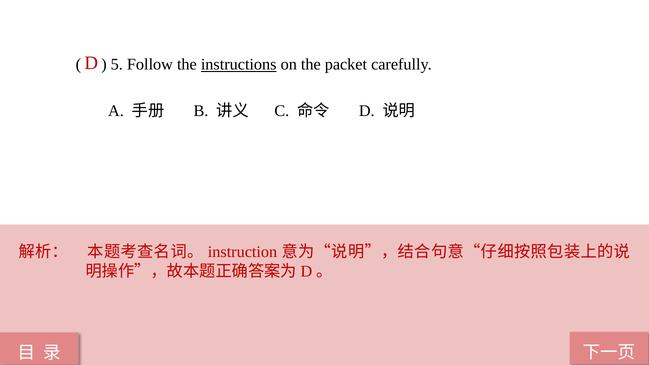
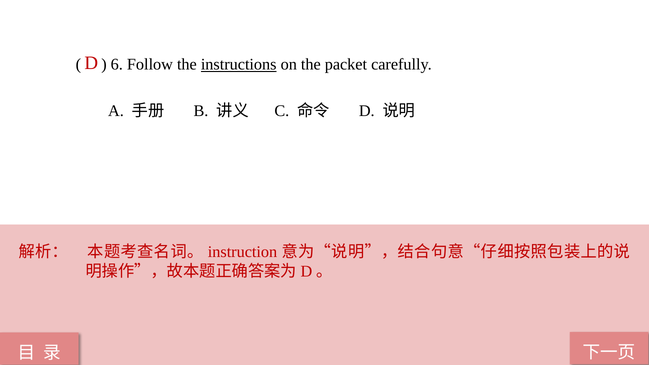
5: 5 -> 6 (117, 64)
